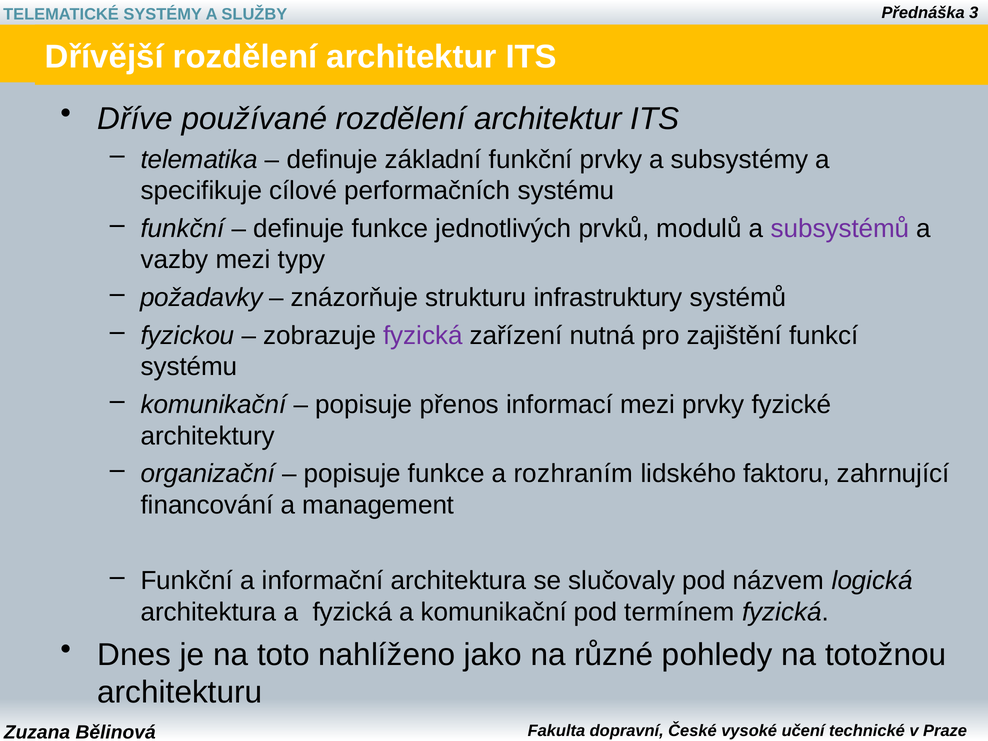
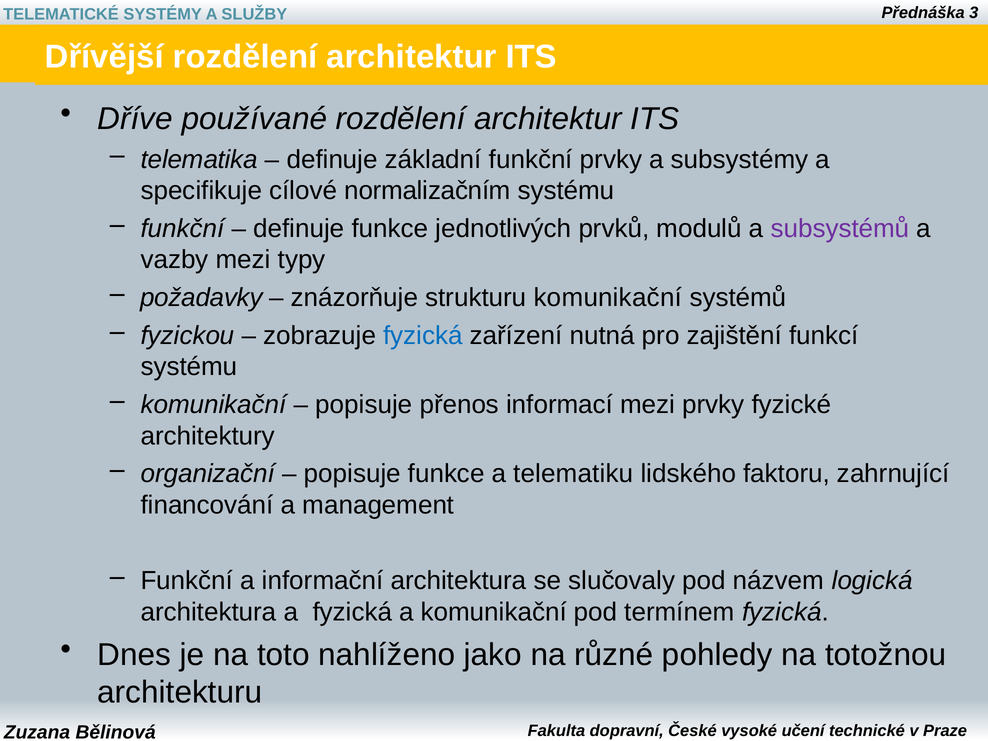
performačních: performačních -> normalizačním (428, 191)
strukturu infrastruktury: infrastruktury -> komunikační (608, 298)
fyzická colour: purple -> blue (423, 336)
rozhraním: rozhraním -> telematiku (573, 474)
